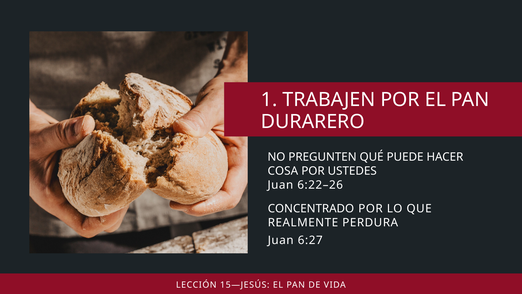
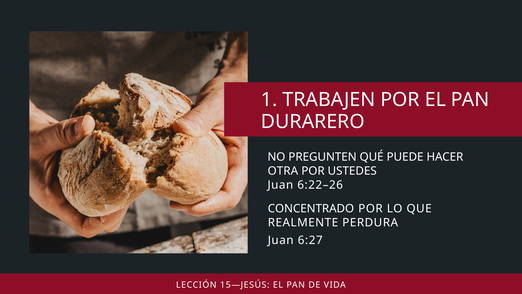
COSA: COSA -> OTRA (283, 171)
